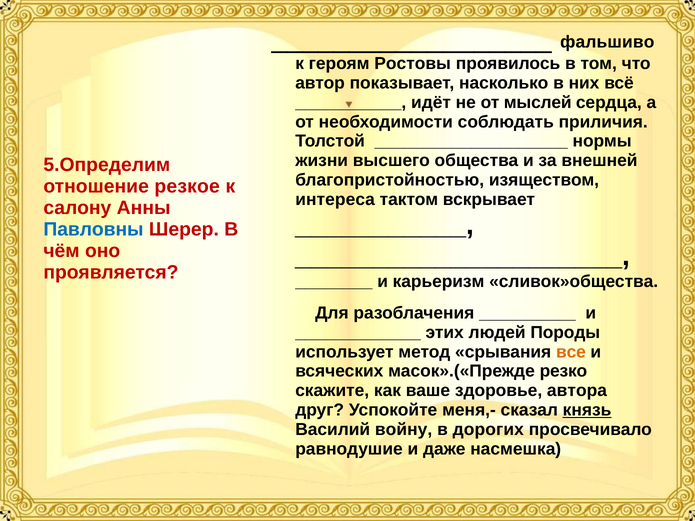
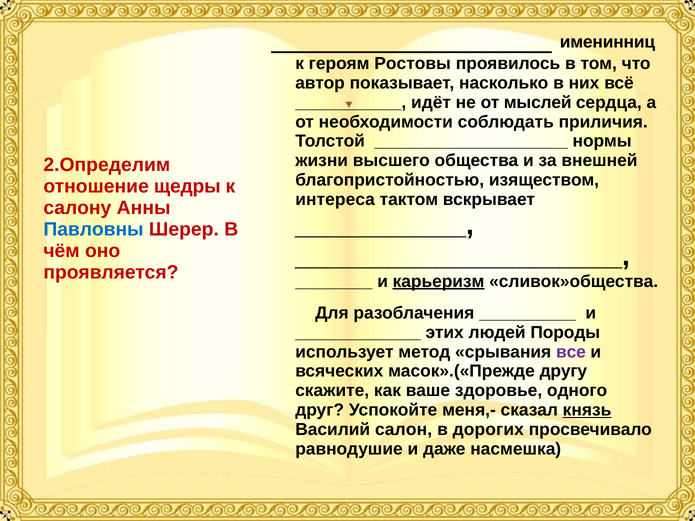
фальшиво: фальшиво -> именинниц (607, 42)
5.Определим: 5.Определим -> 2.Определим (107, 165)
резкое: резкое -> щедры (187, 186)
карьеризм underline: none -> present (439, 281)
все colour: orange -> purple (571, 352)
резко: резко -> другу (563, 371)
автора: автора -> одного (577, 391)
войну: войну -> салон (404, 430)
